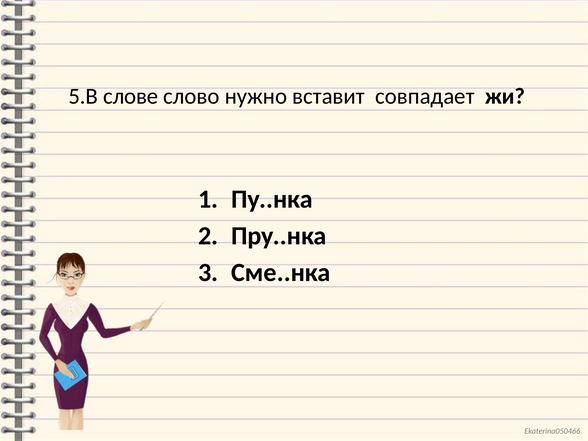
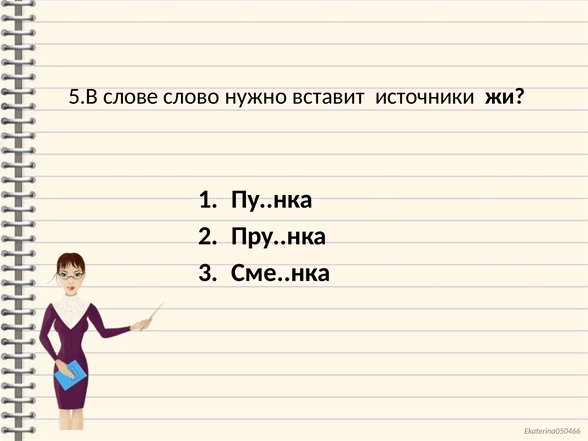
совпадает: совпадает -> источники (425, 96)
